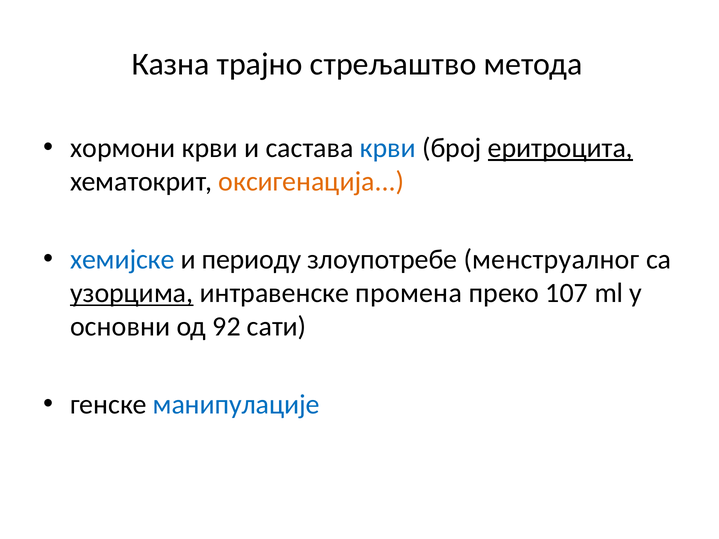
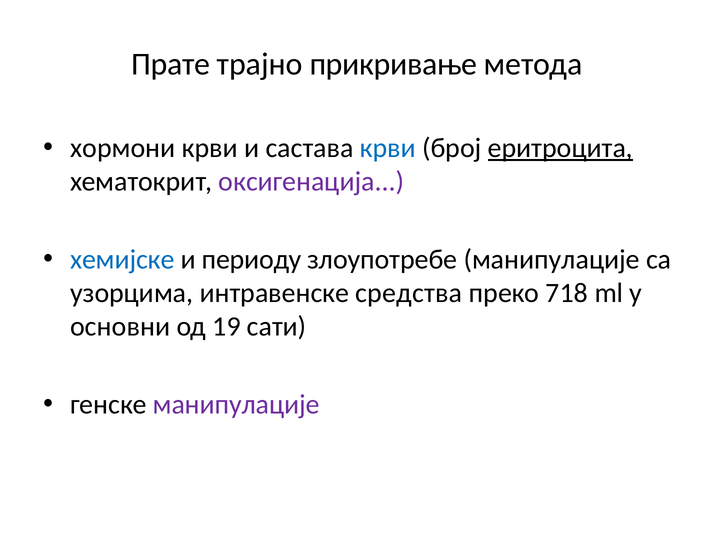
Казна: Казна -> Прате (171, 64)
стрељаштво: стрељаштво -> прикривање (393, 64)
оксигенација colour: orange -> purple (311, 182)
злоупотребе менструалног: менструалног -> манипулације (552, 260)
узорцима underline: present -> none (132, 293)
промена: промена -> средства (409, 293)
107: 107 -> 718 (567, 293)
92: 92 -> 19 (227, 327)
манипулације colour: blue -> purple (236, 405)
